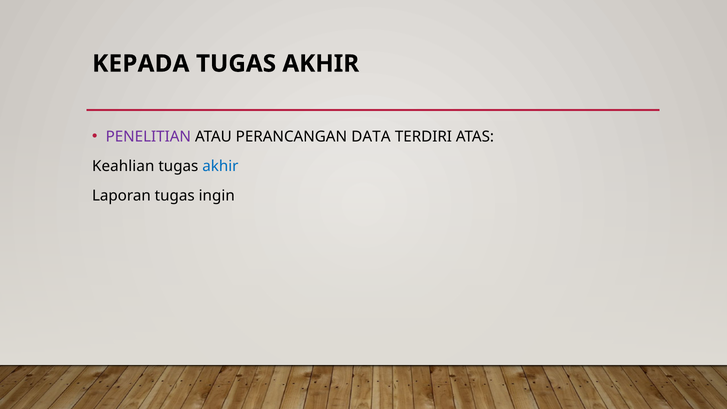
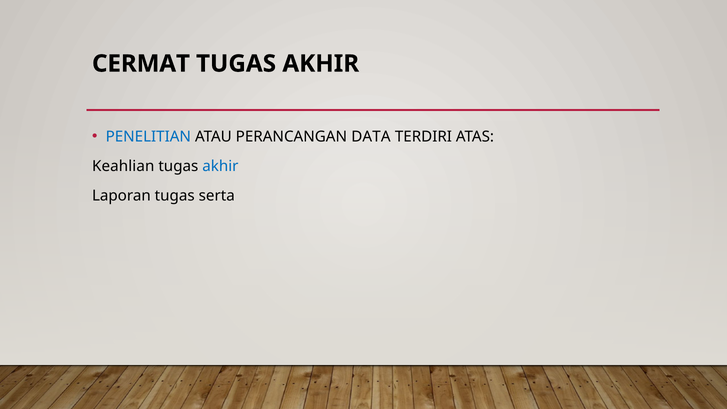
KEPADA: KEPADA -> CERMAT (141, 64)
PENELITIAN colour: purple -> blue (148, 137)
ingin: ingin -> serta (217, 195)
